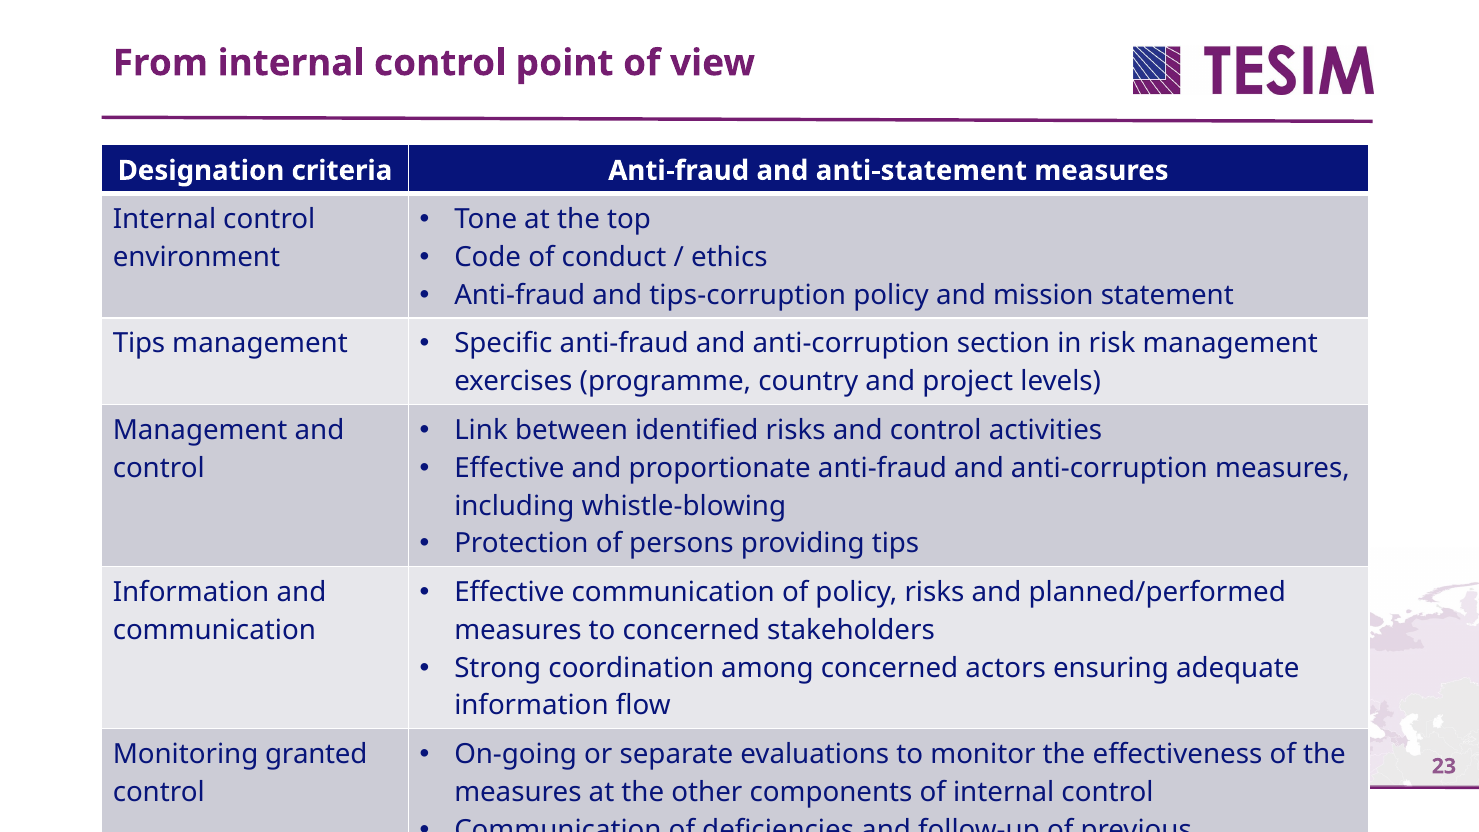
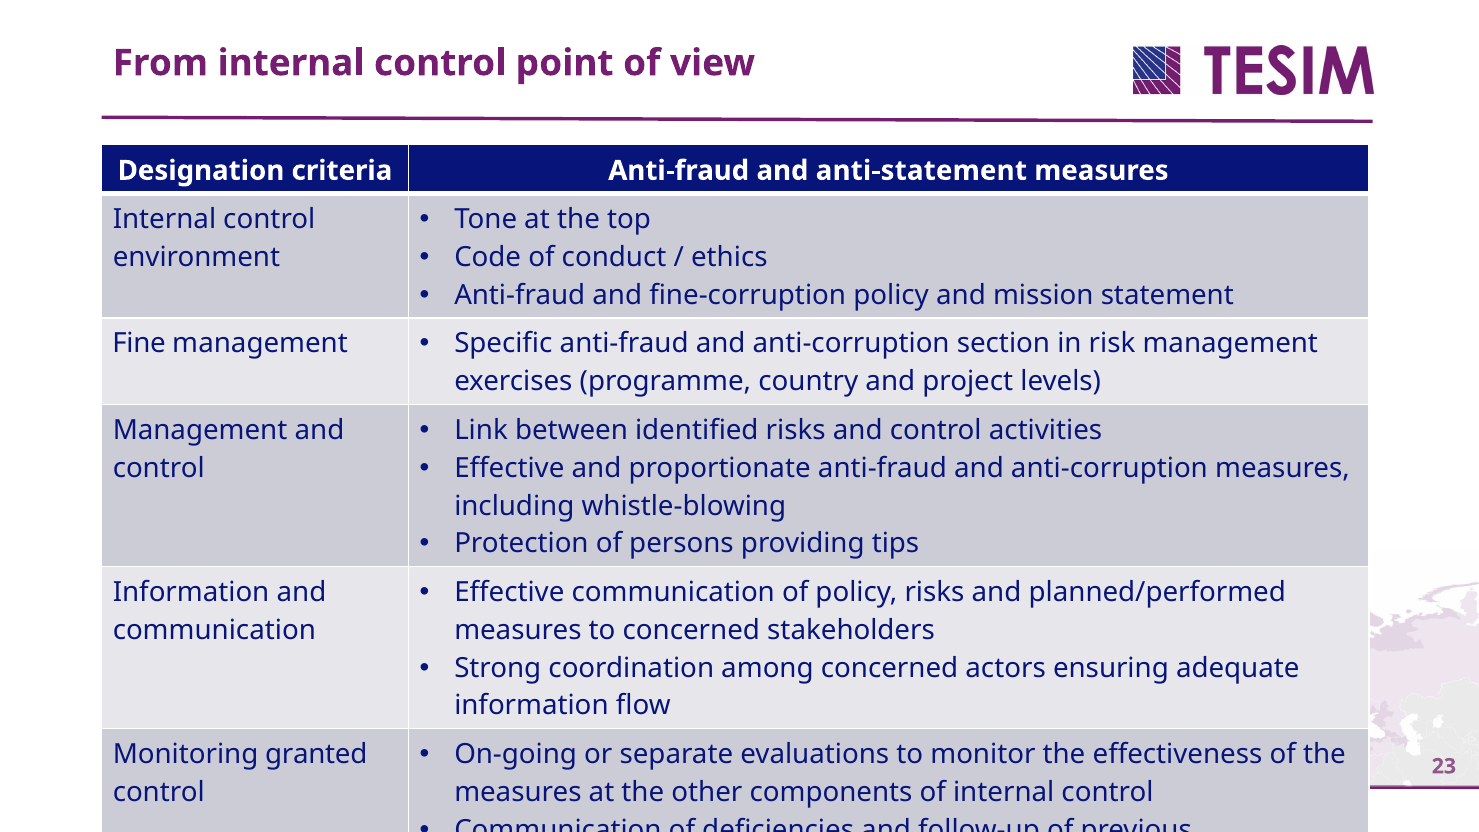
tips-corruption: tips-corruption -> fine-corruption (748, 295)
Tips: Tips -> Fine (139, 344)
